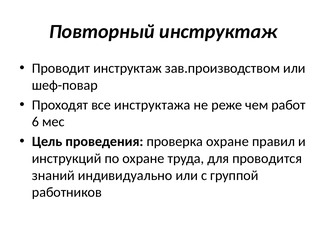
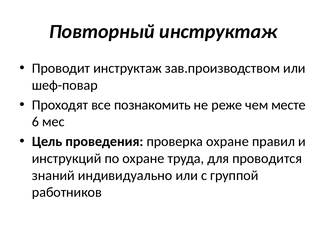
инструктажа: инструктажа -> познакомить (152, 105)
работ: работ -> месте (288, 105)
